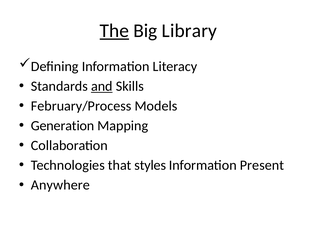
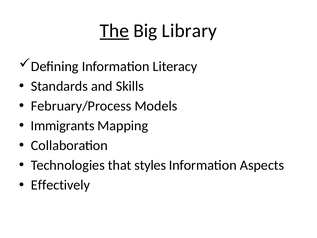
and underline: present -> none (102, 86)
Generation: Generation -> Immigrants (63, 126)
Present: Present -> Aspects (262, 165)
Anywhere: Anywhere -> Effectively (60, 185)
